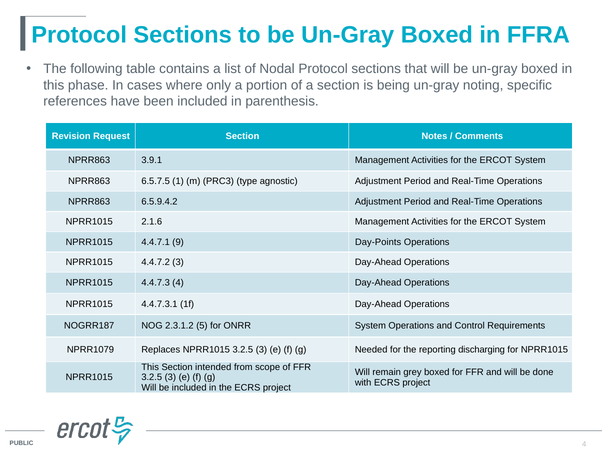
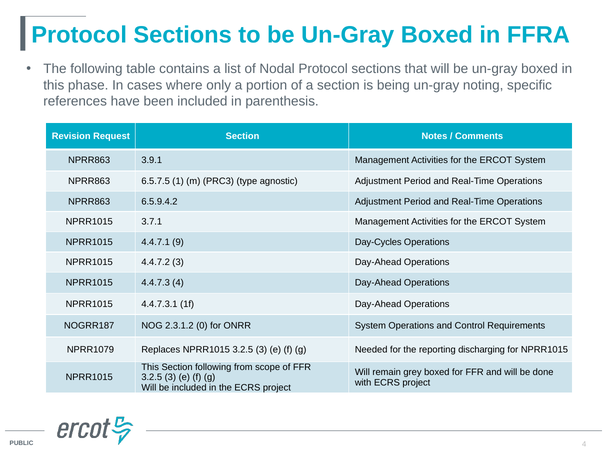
2.1.6: 2.1.6 -> 3.7.1 (152, 222)
Day-Points: Day-Points -> Day-Cycles (378, 242)
5: 5 -> 0 (202, 326)
Section intended: intended -> following (213, 367)
